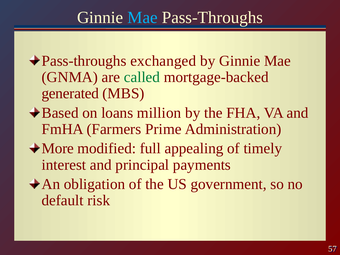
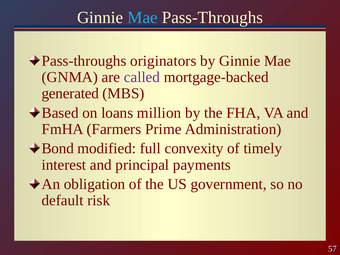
exchanged: exchanged -> originators (163, 61)
called colour: green -> purple (142, 77)
More: More -> Bond (58, 148)
appealing: appealing -> convexity (194, 148)
